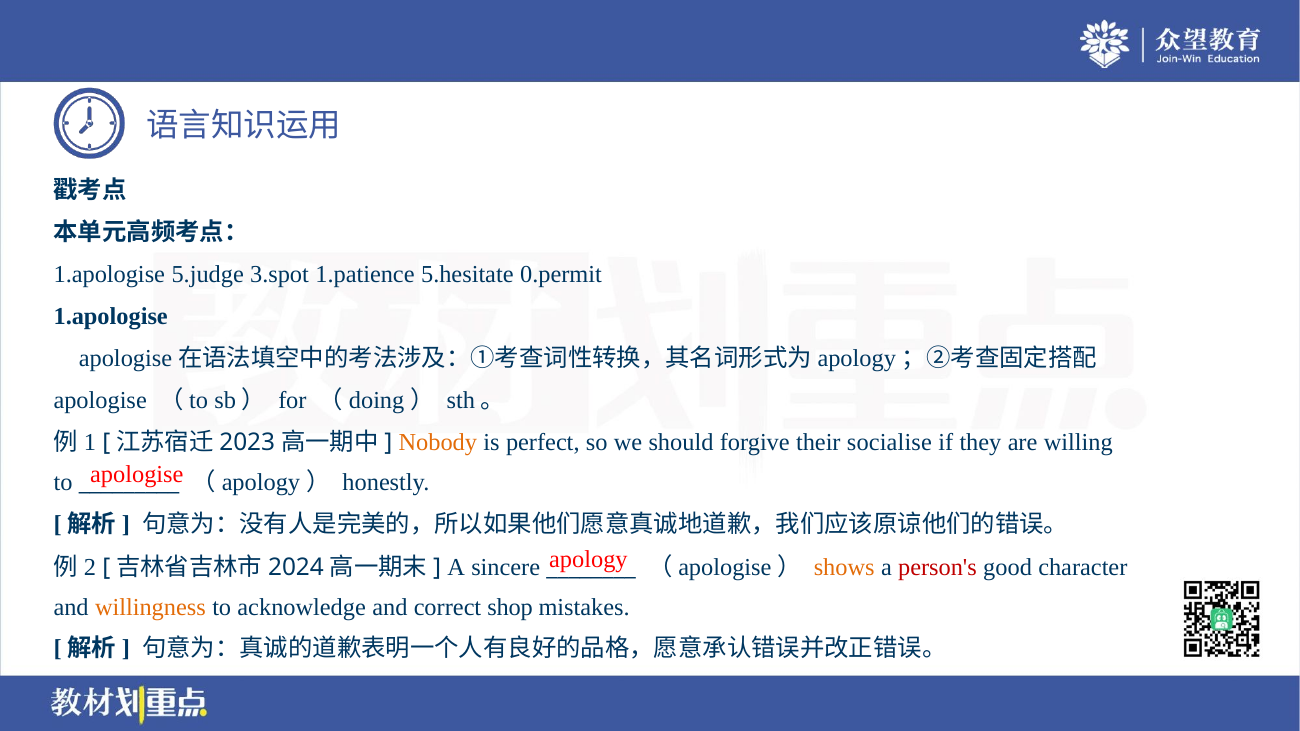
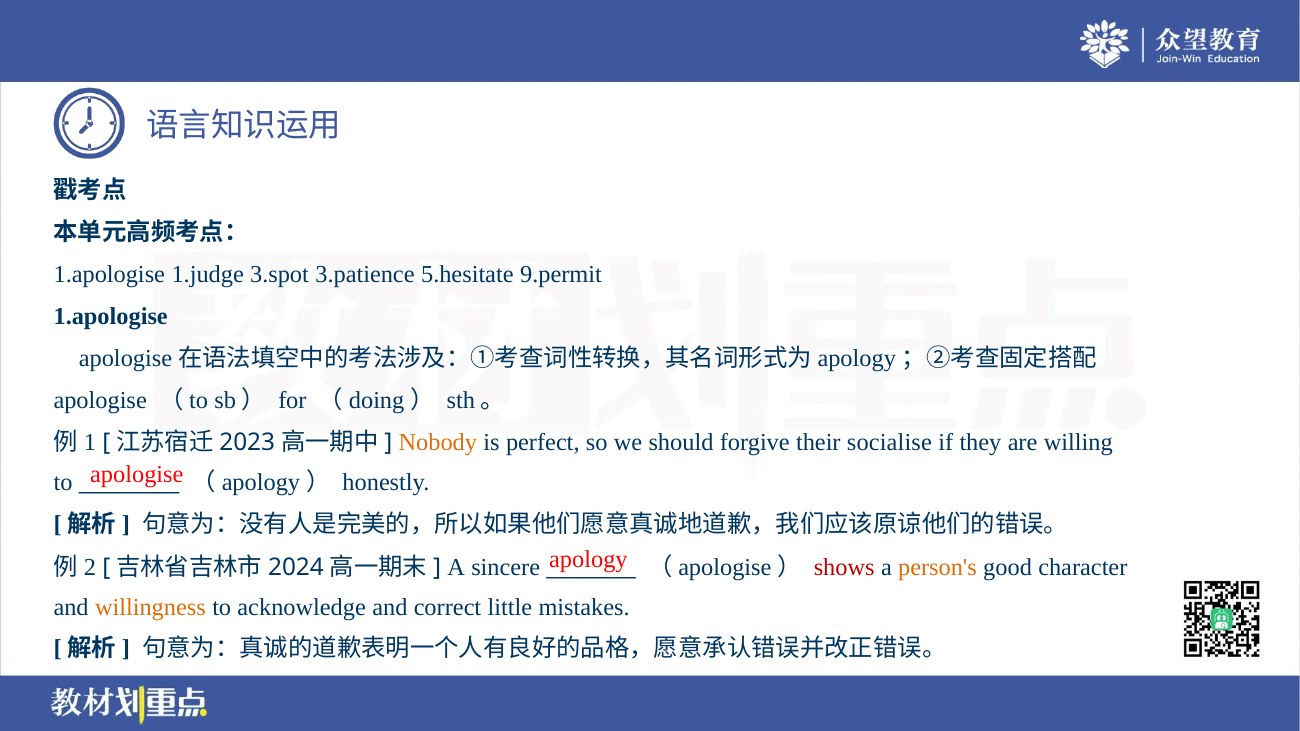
5.judge: 5.judge -> 1.judge (208, 274)
1.patience: 1.patience -> 3.patience (365, 274)
0.permit: 0.permit -> 9.permit (561, 274)
shows colour: orange -> red (844, 567)
person's colour: red -> orange (937, 567)
shop: shop -> little (510, 608)
